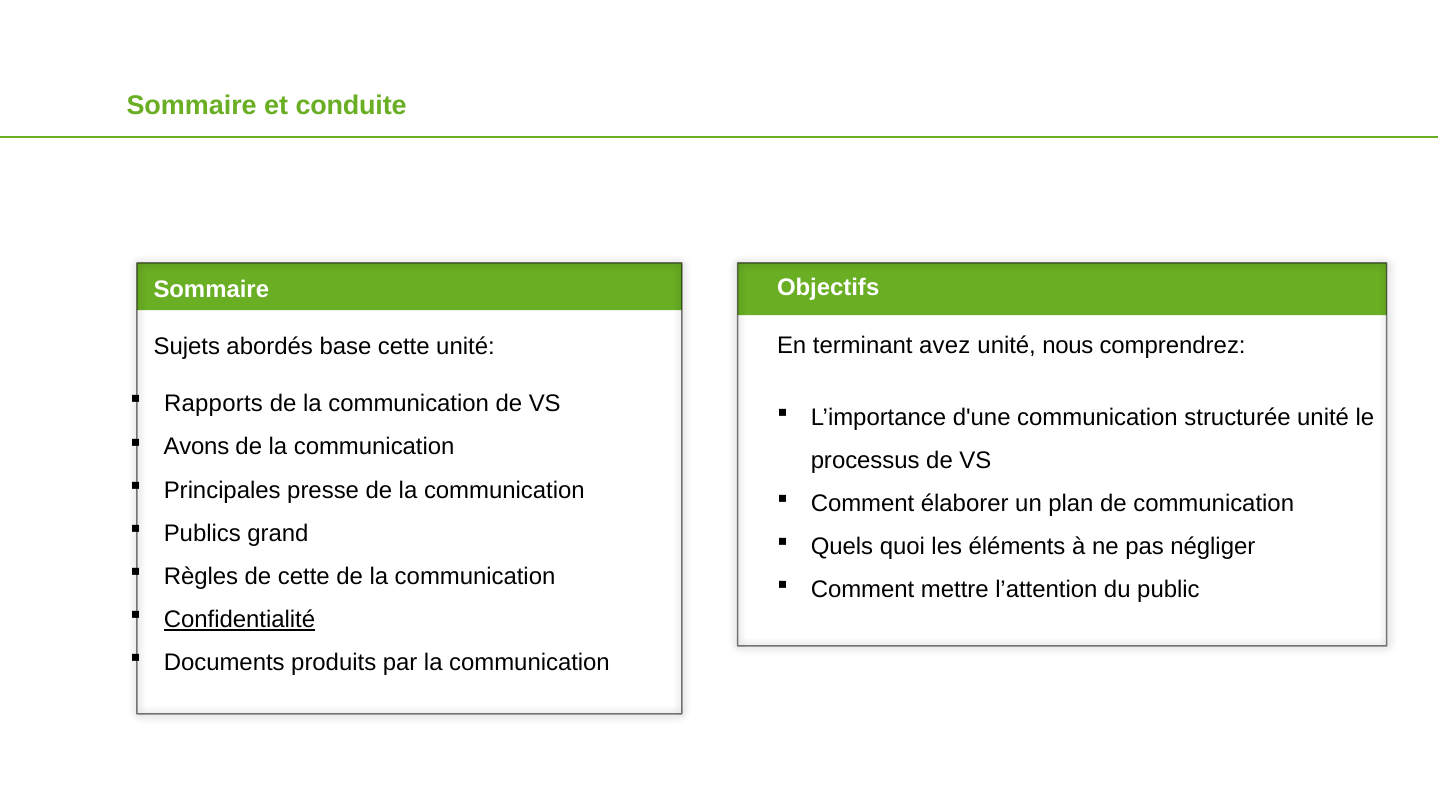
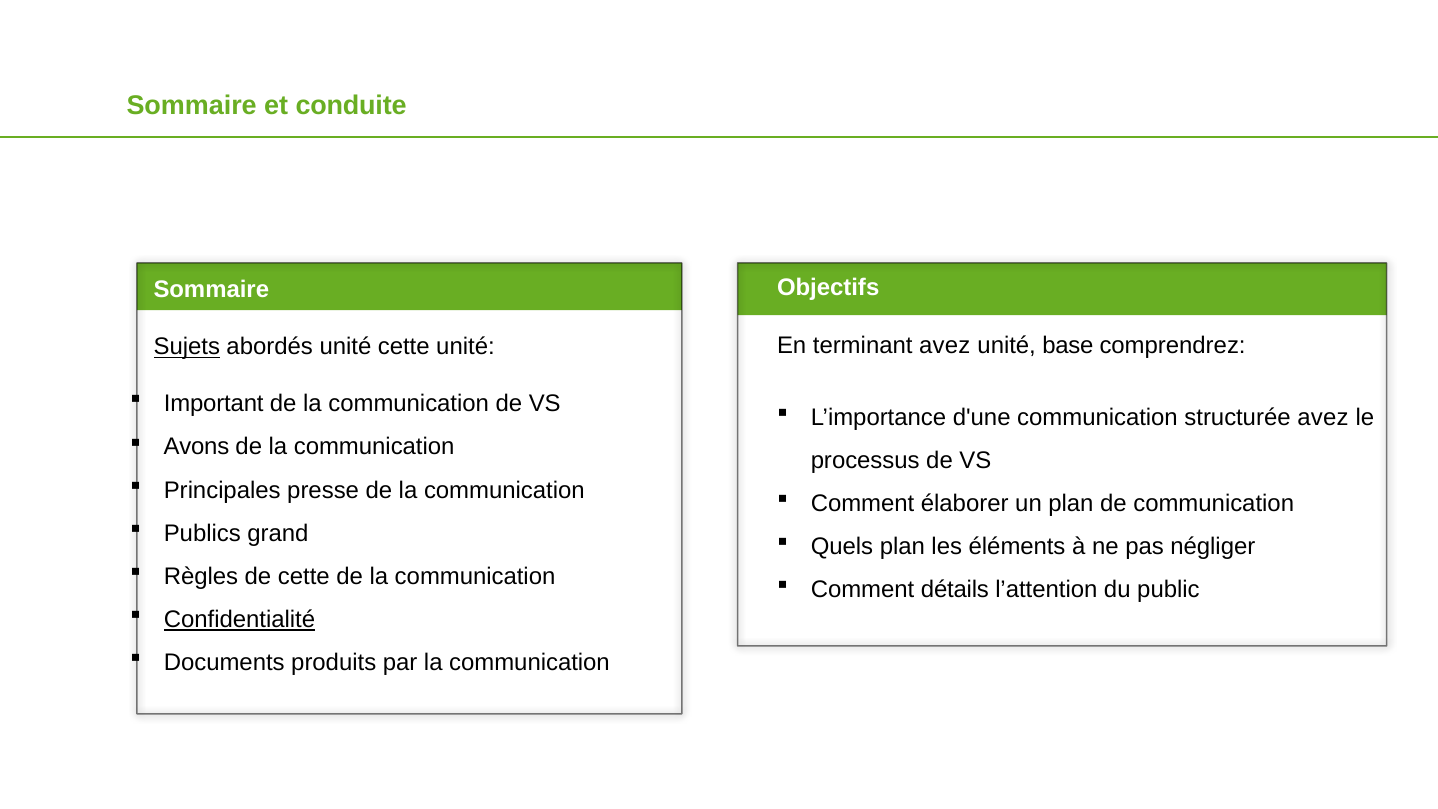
nous: nous -> base (1068, 345)
Sujets underline: none -> present (187, 347)
abordés base: base -> unité (345, 347)
Rapports: Rapports -> Important (214, 404)
structurée unité: unité -> avez (1323, 417)
Quels quoi: quoi -> plan (902, 547)
mettre: mettre -> détails (955, 590)
